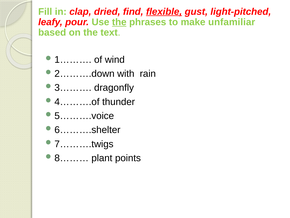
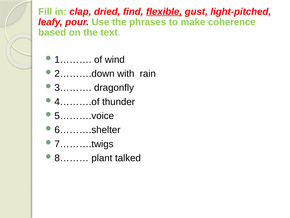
the underline: present -> none (119, 22)
unfamiliar: unfamiliar -> coherence (232, 22)
points: points -> talked (128, 158)
